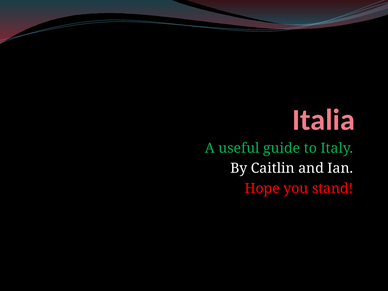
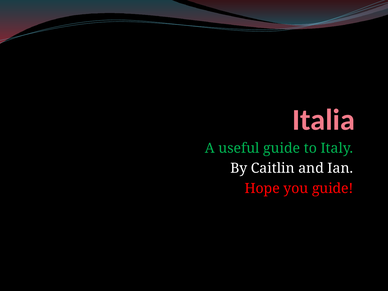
you stand: stand -> guide (333, 188)
